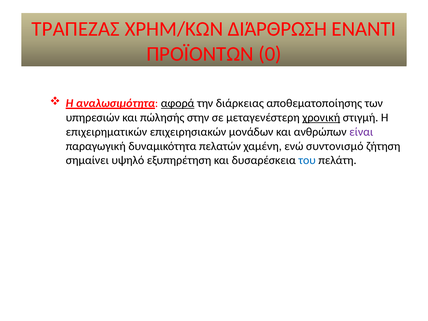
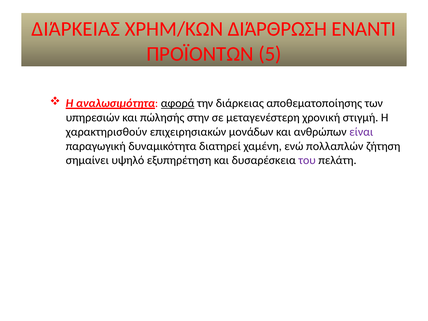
ΤΡΑΠΕΖΑΣ: ΤΡΑΠΕΖΑΣ -> ΔΙΆΡΚΕΙΑΣ (76, 29)
0: 0 -> 5 (270, 54)
χρονική underline: present -> none (321, 118)
επιχειρηματικών: επιχειρηματικών -> χαρακτηρισθούν (106, 132)
πελατών: πελατών -> διατηρεί (220, 146)
συντονισμό: συντονισμό -> πολλαπλών (335, 146)
του colour: blue -> purple (307, 160)
